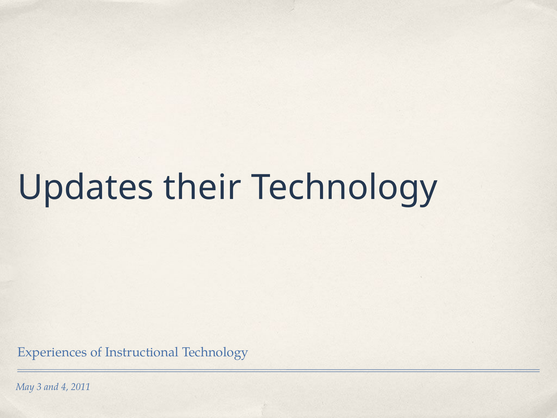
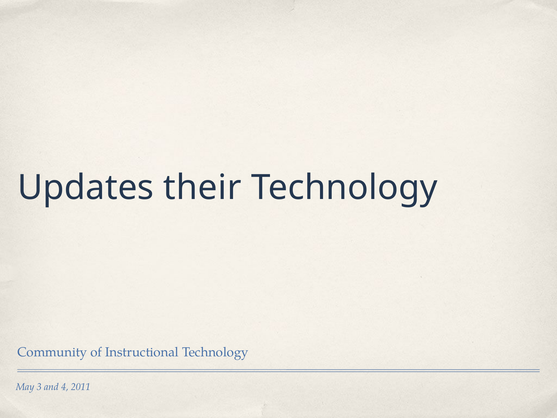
Experiences: Experiences -> Community (52, 352)
